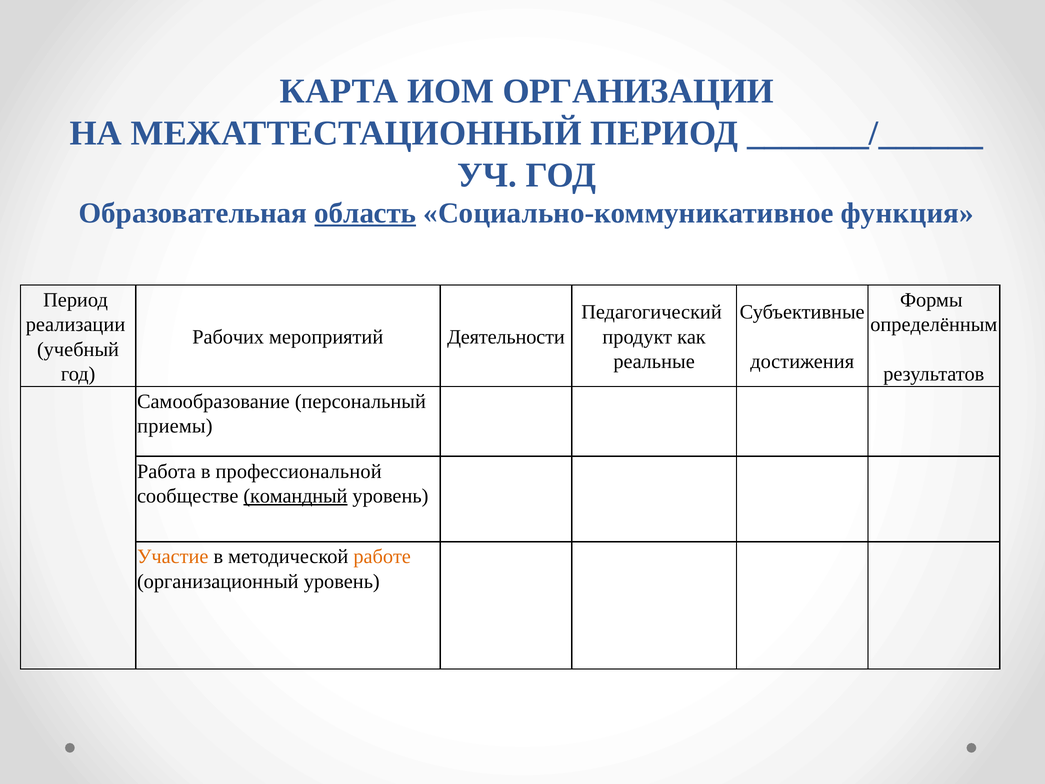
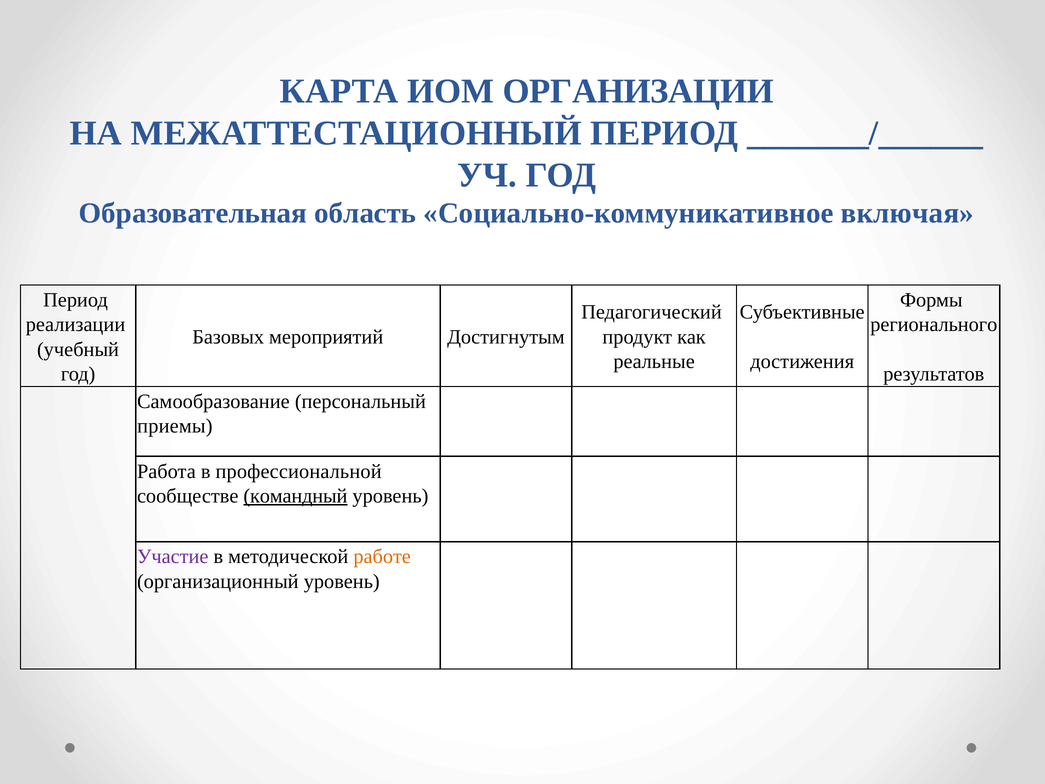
область underline: present -> none (365, 213)
функция: функция -> включая (907, 213)
определённым: определённым -> регионального (934, 325)
Рабочих: Рабочих -> Базовых (228, 337)
Деятельности: Деятельности -> Достигнутым (506, 337)
Участие colour: orange -> purple (173, 557)
